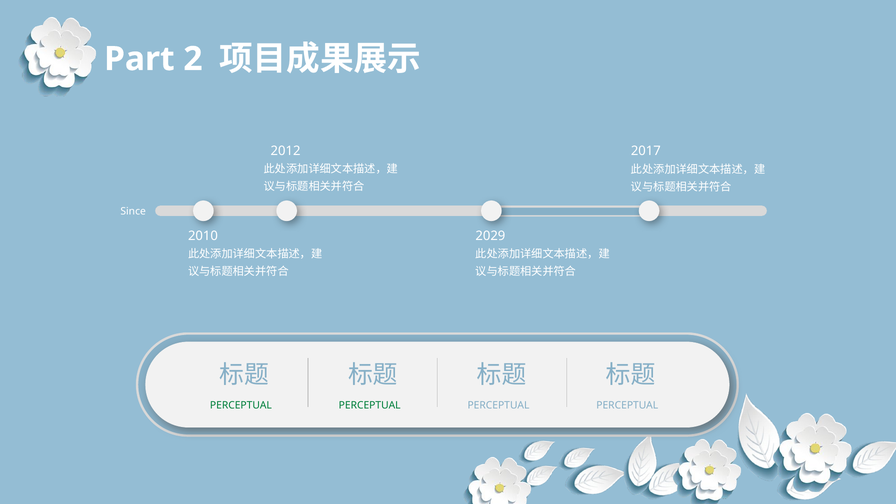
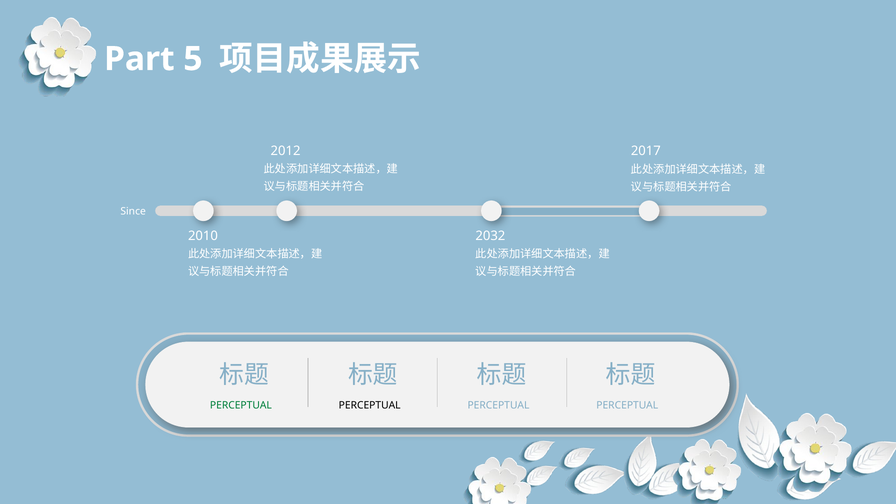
2: 2 -> 5 (193, 59)
2029: 2029 -> 2032 (490, 236)
PERCEPTUAL colour: green -> black (370, 405)
